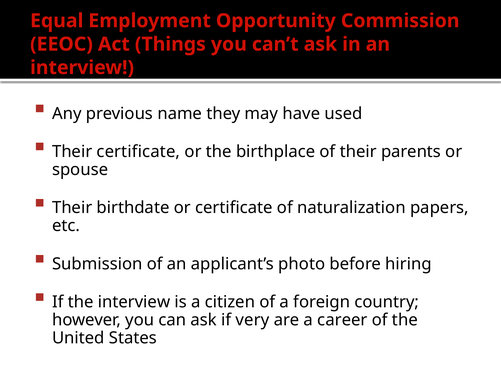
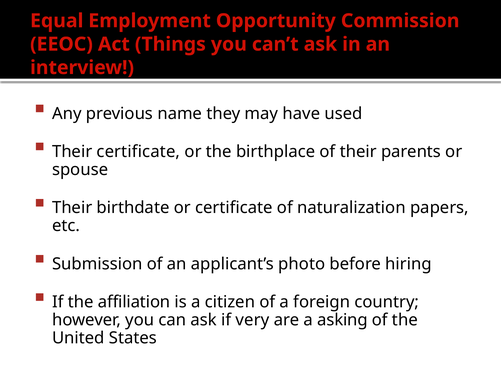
the interview: interview -> affiliation (134, 302)
career: career -> asking (342, 320)
